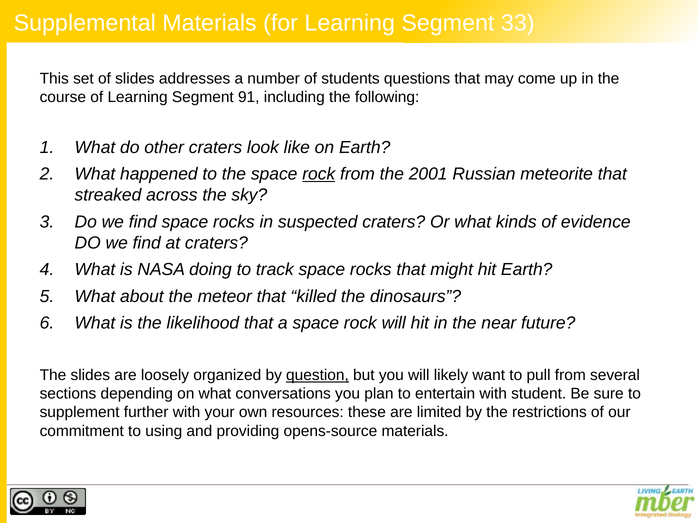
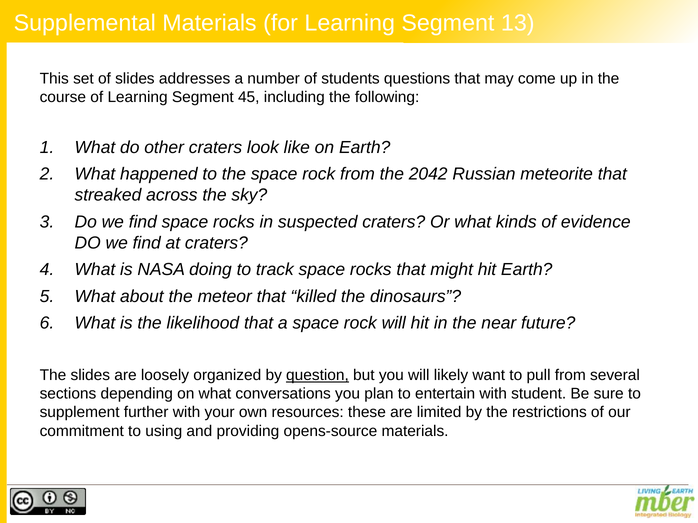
33: 33 -> 13 (518, 23)
91: 91 -> 45 (249, 97)
rock underline: present -> none (319, 174)
2001: 2001 -> 2042 (428, 174)
